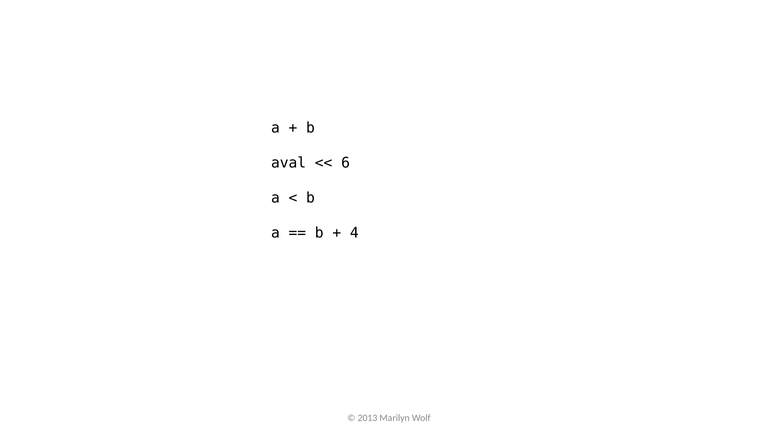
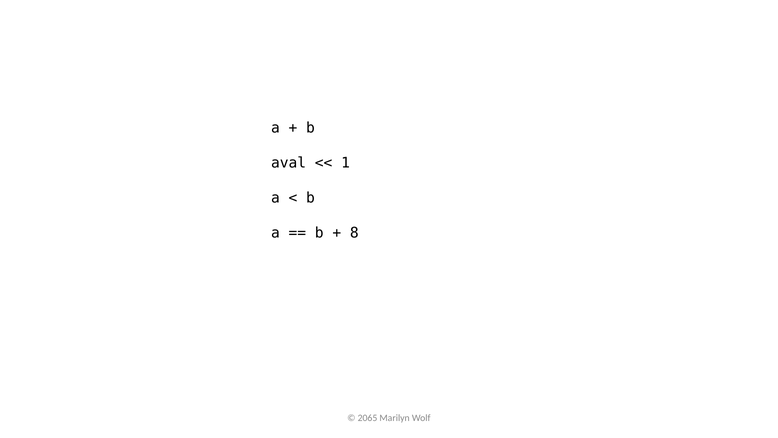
6: 6 -> 1 (346, 163)
4: 4 -> 8 (354, 233)
2013: 2013 -> 2065 (367, 418)
